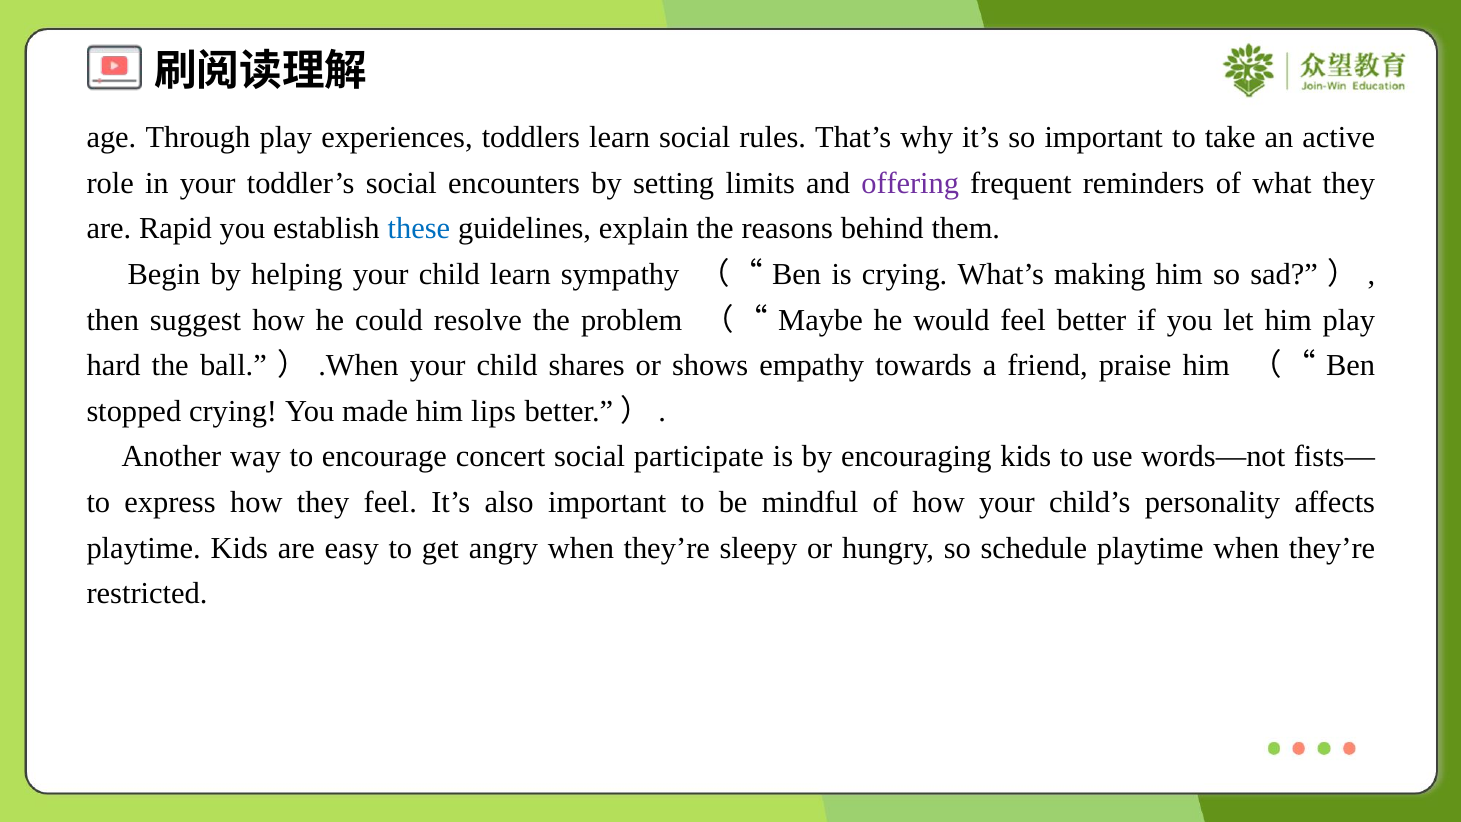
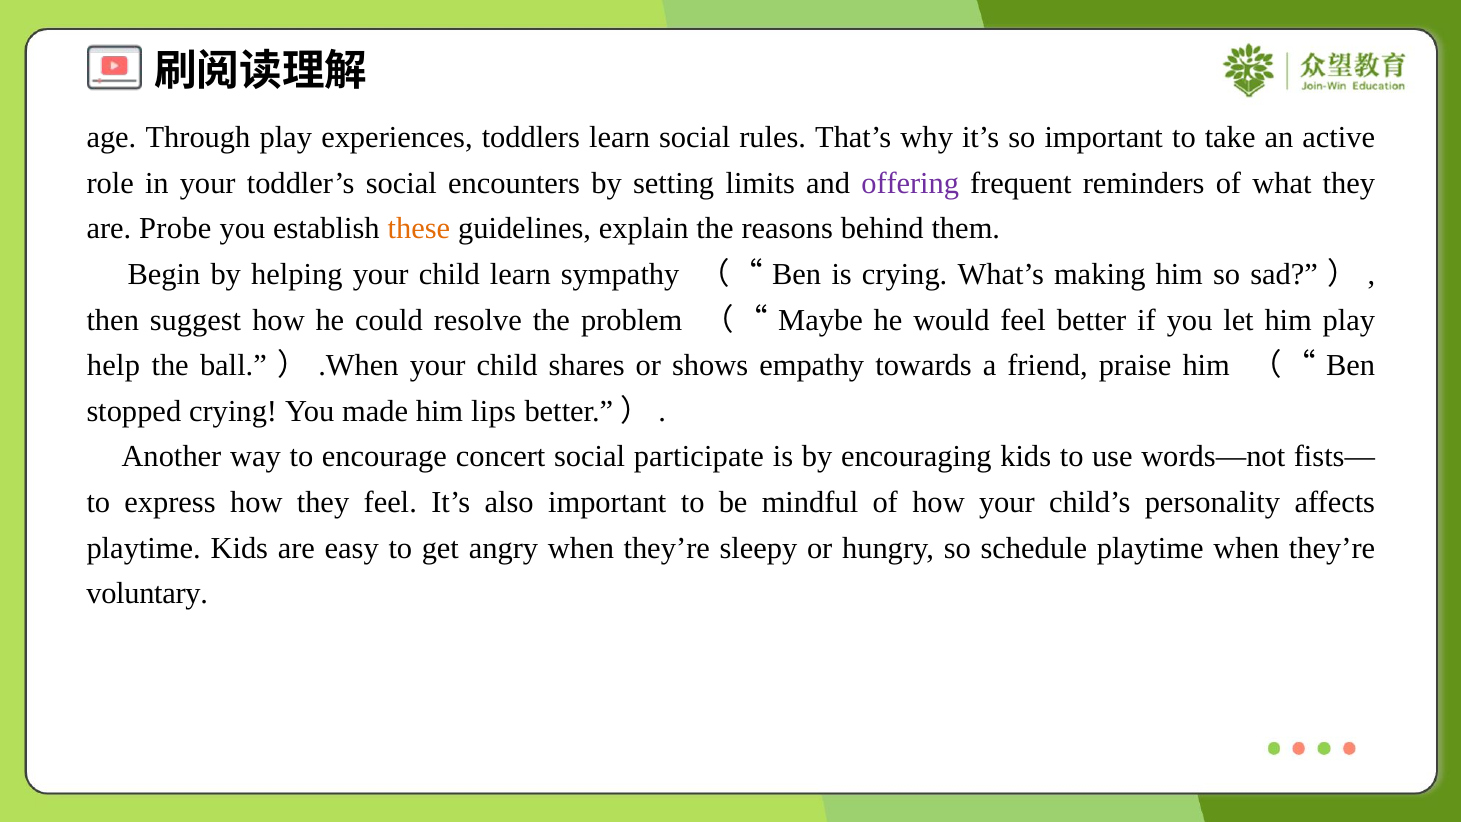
Rapid: Rapid -> Probe (175, 229)
these colour: blue -> orange (419, 229)
hard: hard -> help (113, 366)
restricted: restricted -> voluntary (147, 594)
